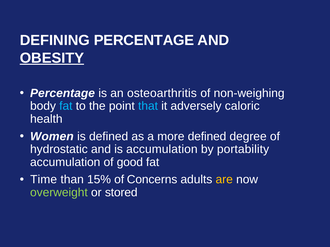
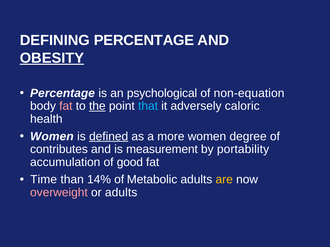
osteoarthritis: osteoarthritis -> psychological (162, 93)
non-weighing: non-weighing -> non-equation (249, 93)
fat colour: light blue -> pink (66, 106)
the underline: none -> present (97, 106)
defined underline: none -> present (109, 137)
more defined: defined -> women (207, 137)
hydrostatic: hydrostatic -> contributes (59, 150)
is accumulation: accumulation -> measurement (162, 150)
15%: 15% -> 14% (99, 180)
Concerns: Concerns -> Metabolic (152, 180)
overweight colour: light green -> pink (59, 193)
or stored: stored -> adults (121, 193)
